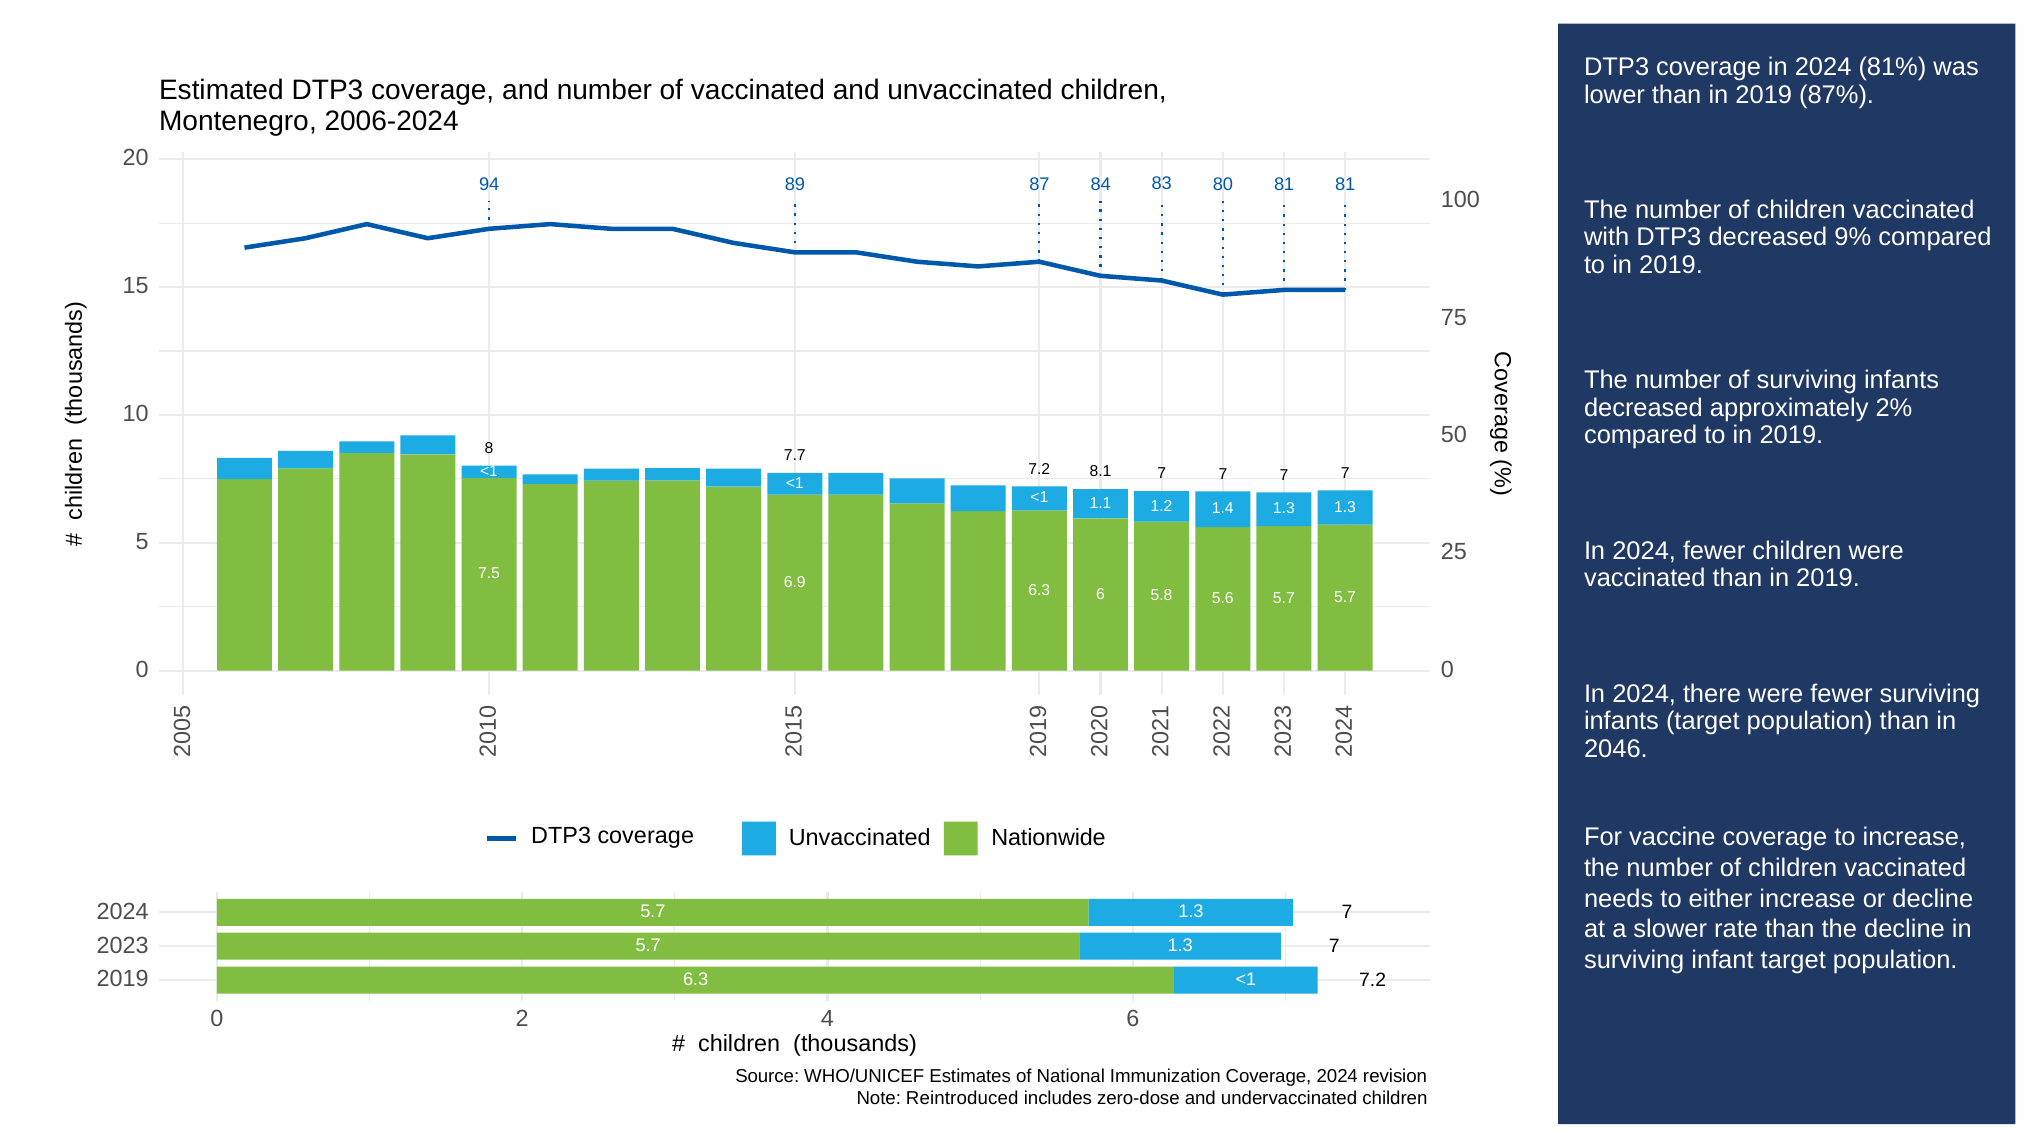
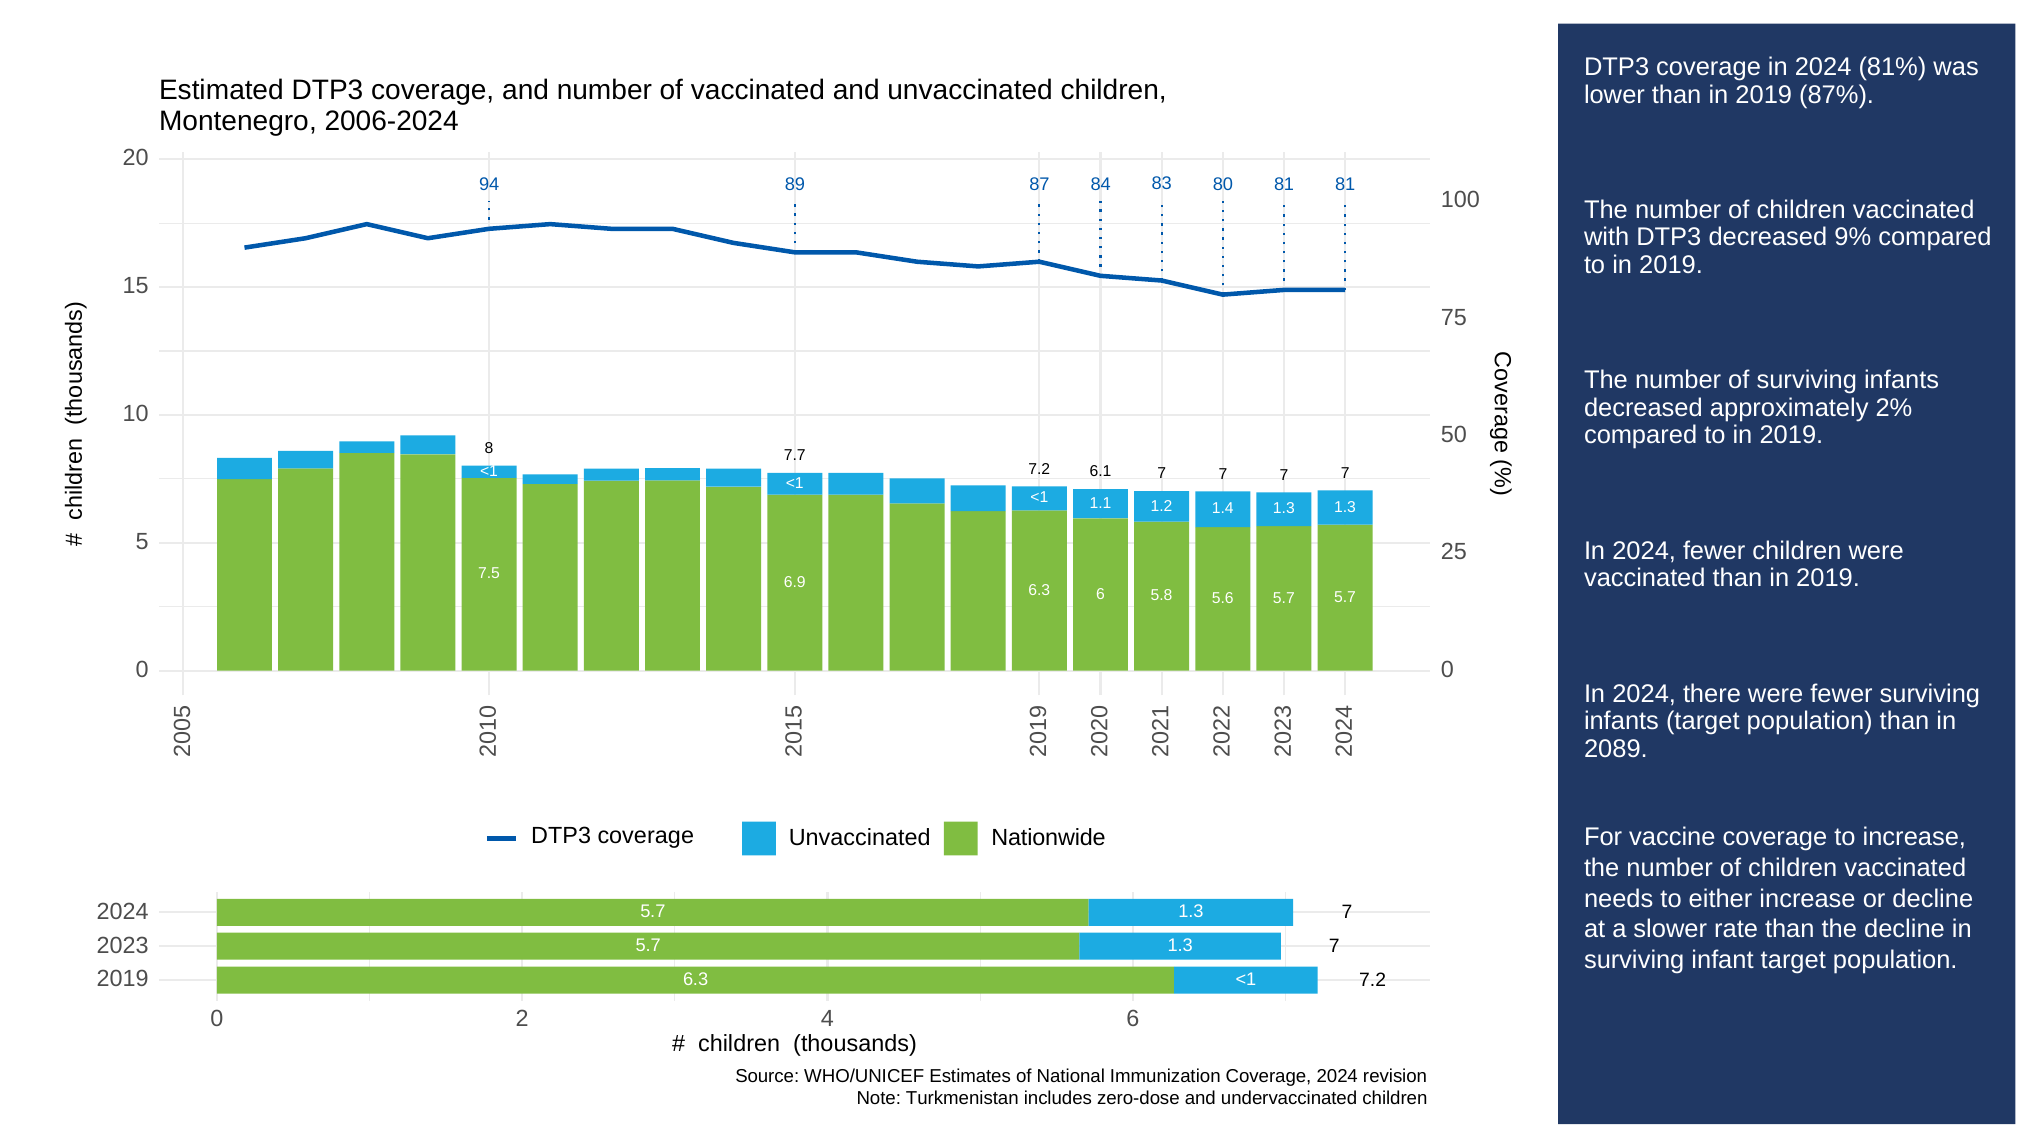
8.1: 8.1 -> 6.1 (1100, 472)
2046: 2046 -> 2089 (1616, 749)
Reintroduced: Reintroduced -> Turkmenistan (962, 1098)
